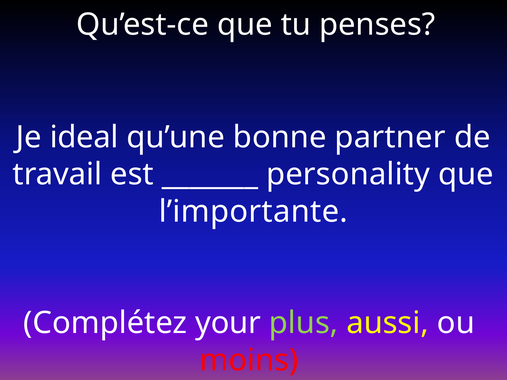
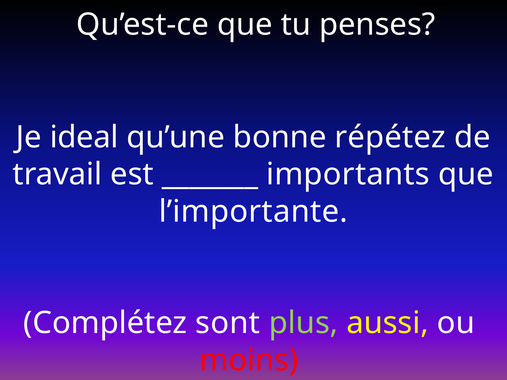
partner: partner -> répétez (390, 137)
personality: personality -> importants (348, 174)
your: your -> sont (228, 323)
